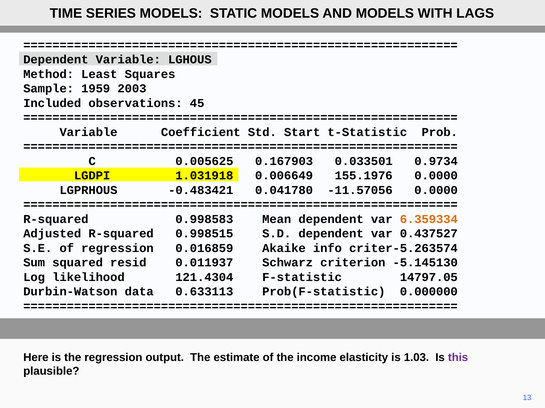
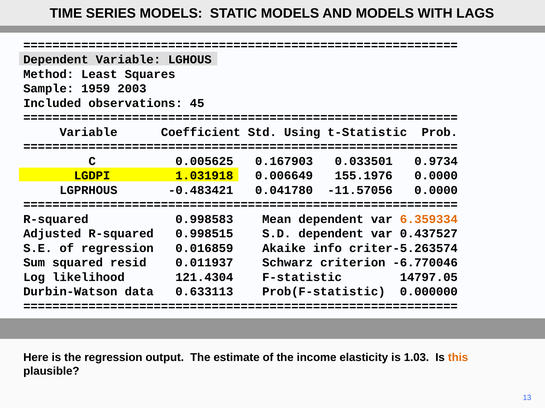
Start: Start -> Using (302, 132)
-5.145130: -5.145130 -> -6.770046 (425, 263)
this colour: purple -> orange (458, 358)
